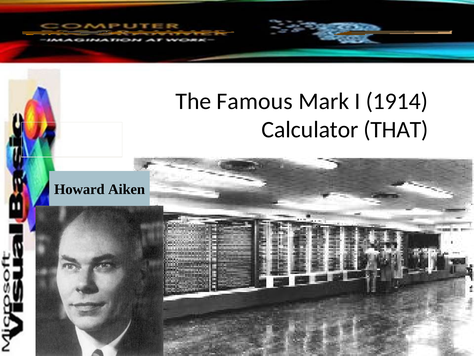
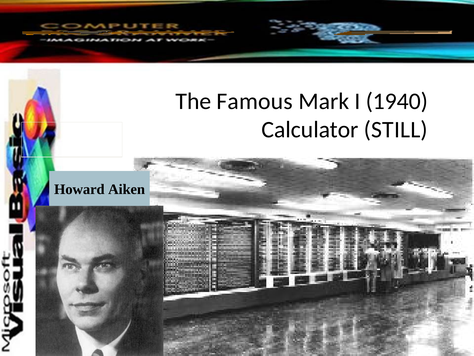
1914: 1914 -> 1940 (397, 101)
THAT: THAT -> STILL (396, 129)
